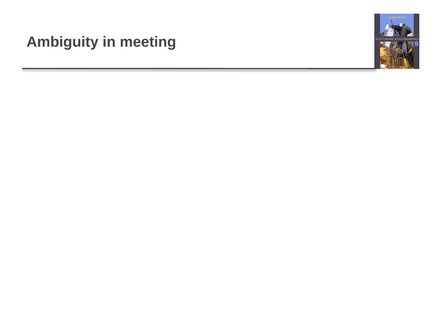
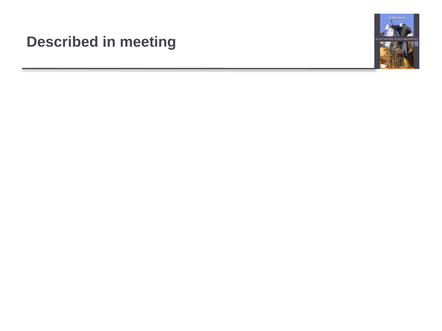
Ambiguity: Ambiguity -> Described (62, 42)
